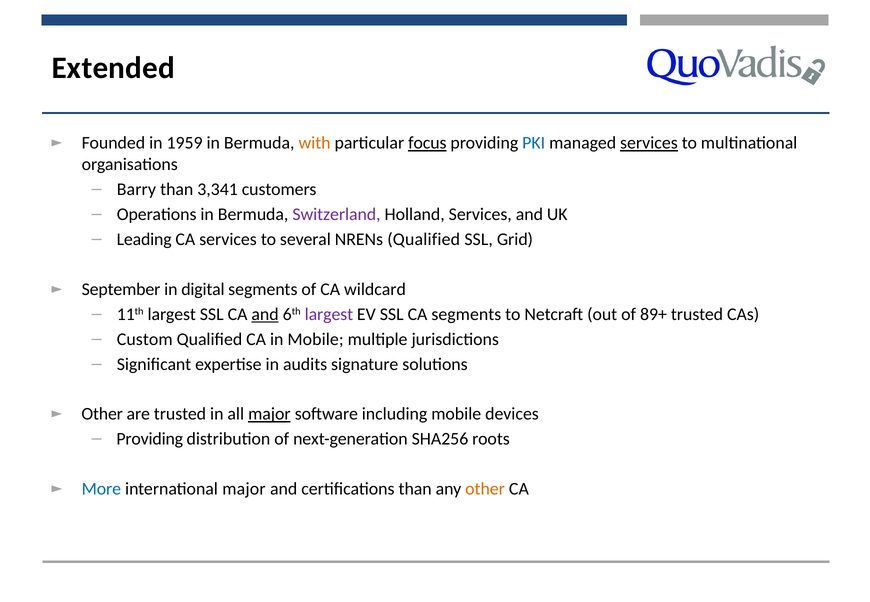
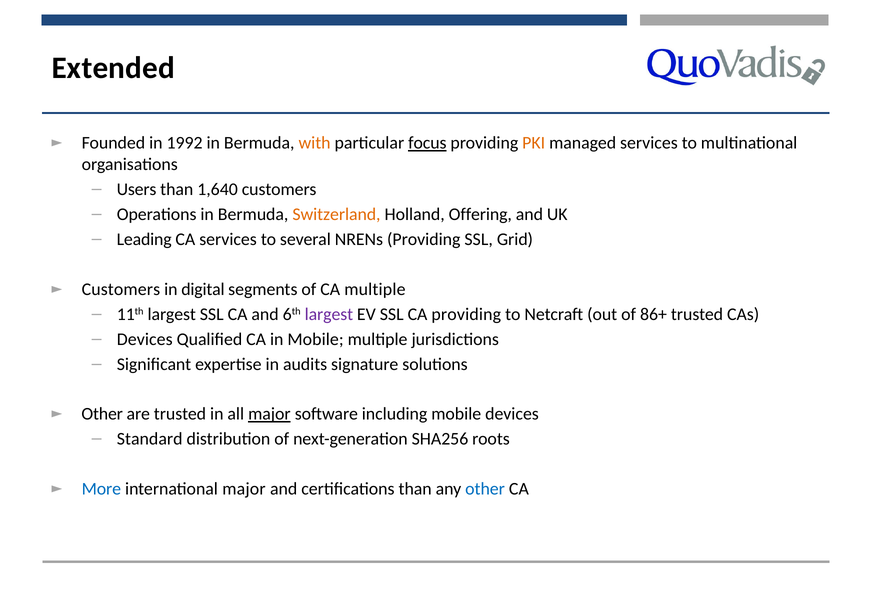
1959: 1959 -> 1992 (185, 143)
PKI colour: blue -> orange (534, 143)
services underline: present -> none (649, 143)
Barry: Barry -> Users (137, 190)
3,341: 3,341 -> 1,640 (218, 190)
Switzerland colour: purple -> orange (336, 214)
Holland Services: Services -> Offering (480, 214)
NRENs Qualified: Qualified -> Providing (424, 239)
September: September -> Customers (121, 289)
CA wildcard: wildcard -> multiple (375, 289)
and underline: present -> none (265, 314)
CA segments: segments -> providing (466, 314)
89+: 89+ -> 86+ (654, 314)
Custom: Custom -> Devices (145, 339)
Providing: Providing -> Standard (150, 439)
other colour: orange -> blue (485, 489)
